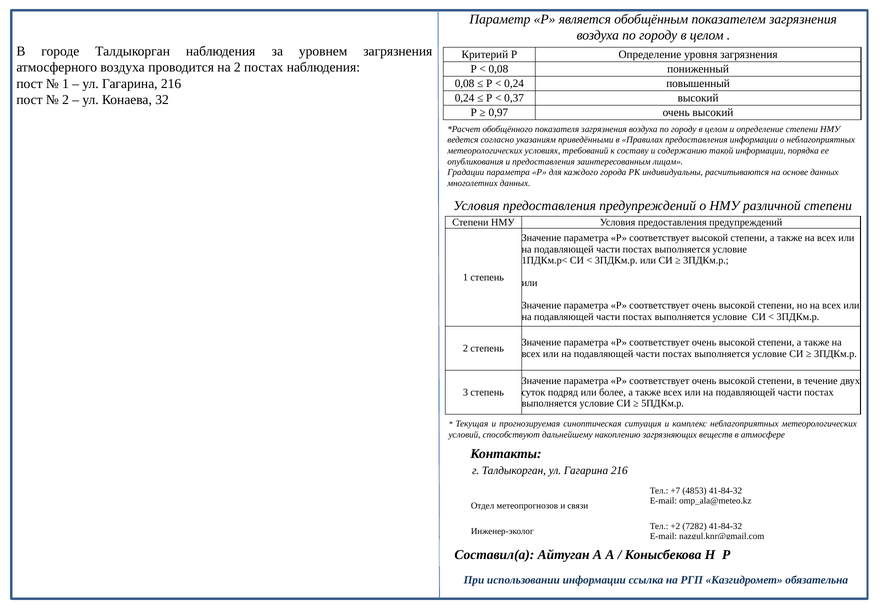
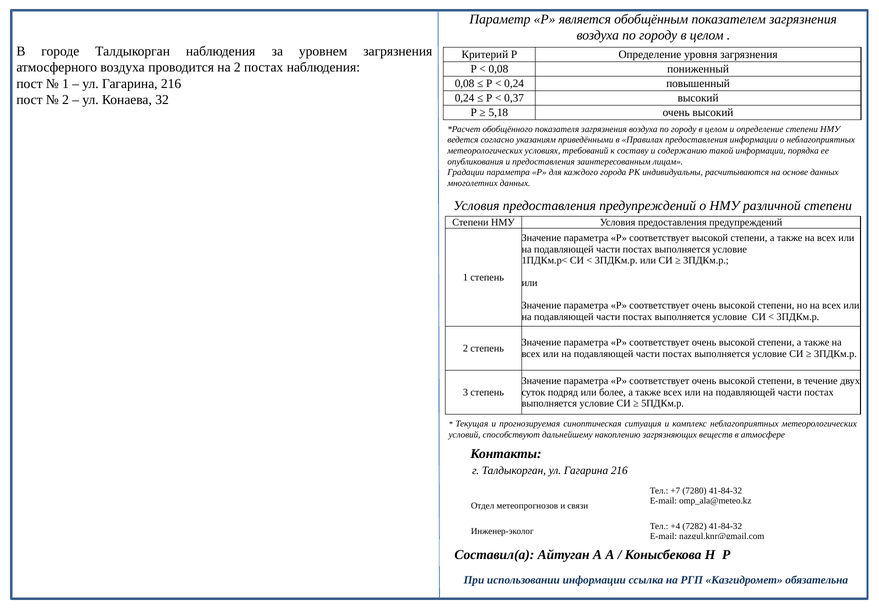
0,97: 0,97 -> 5,18 (498, 112)
4853: 4853 -> 7280 (695, 491)
+2: +2 -> +4 (675, 526)
